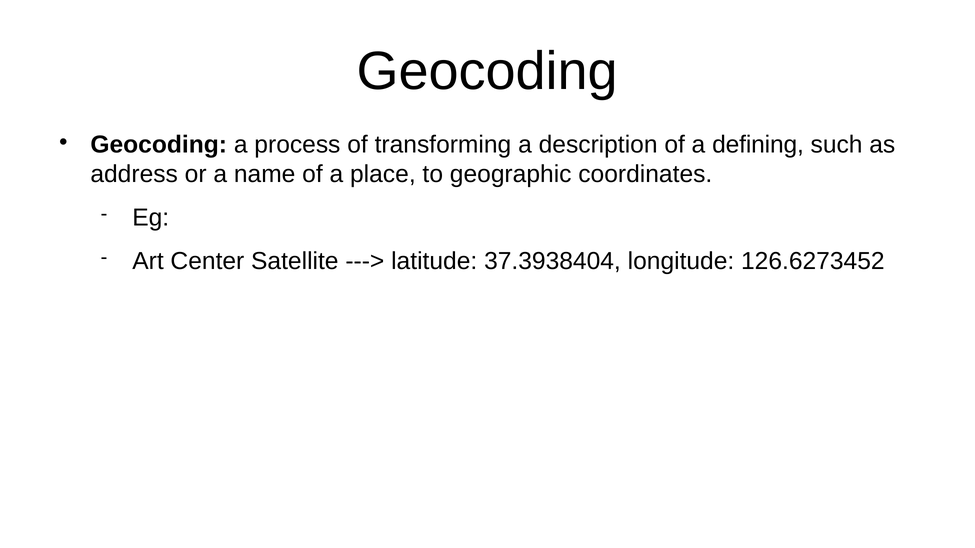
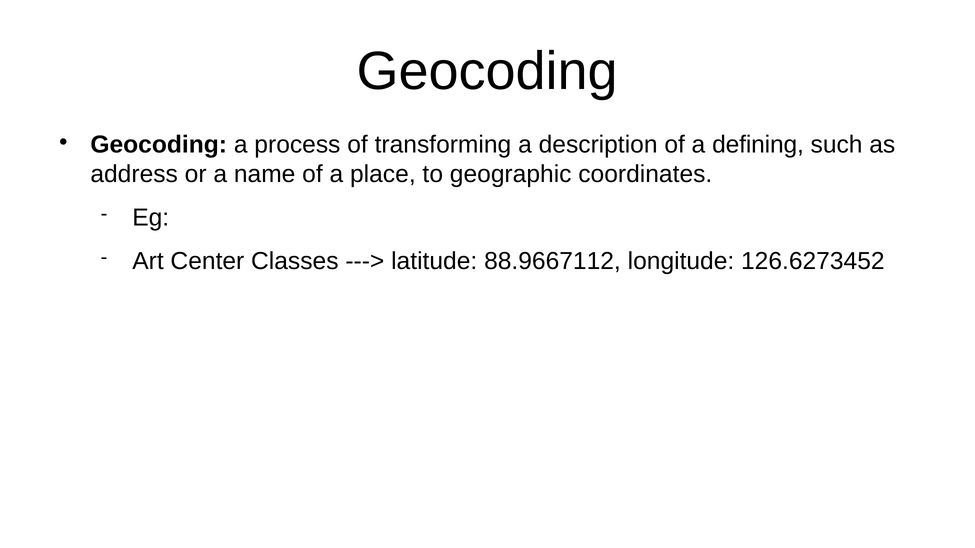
Satellite: Satellite -> Classes (295, 261)
37.3938404: 37.3938404 -> 88.9667112 (552, 261)
